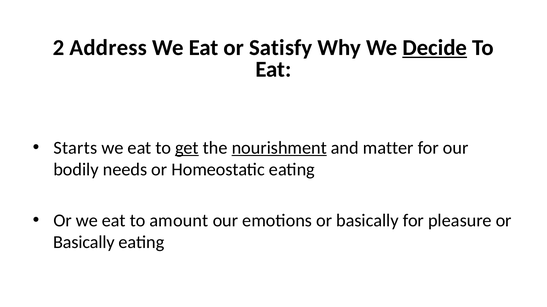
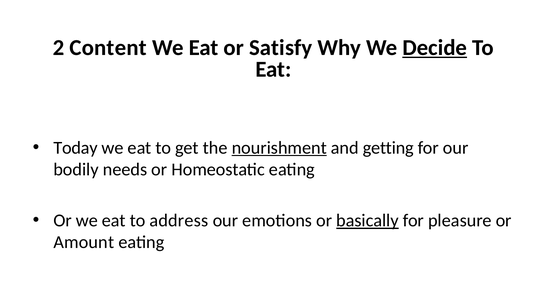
Address: Address -> Content (108, 48)
Starts: Starts -> Today (76, 148)
get underline: present -> none (187, 148)
matter: matter -> getting (388, 148)
amount: amount -> address (179, 221)
basically underline: none -> present (367, 221)
Basically: Basically -> Amount (84, 243)
